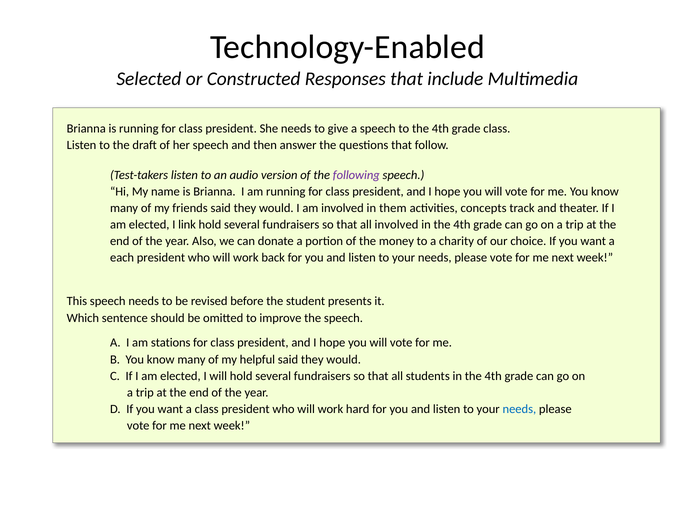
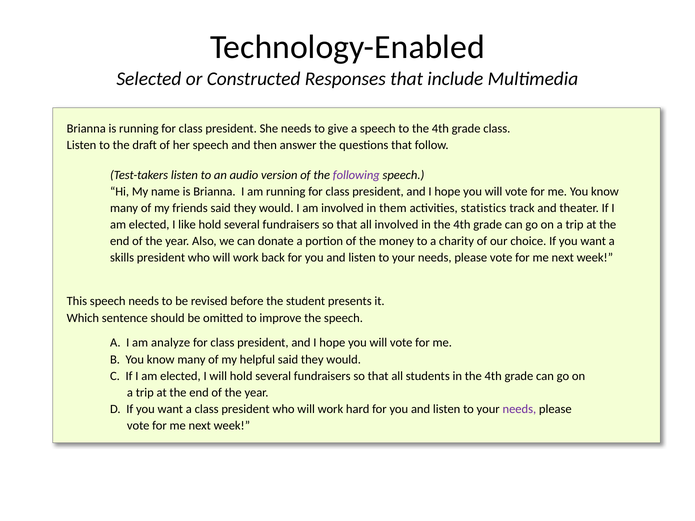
concepts: concepts -> statistics (484, 208)
link: link -> like (187, 225)
each: each -> skills (122, 258)
stations: stations -> analyze (171, 343)
needs colour: blue -> purple (519, 409)
